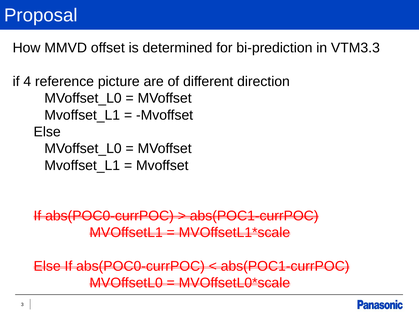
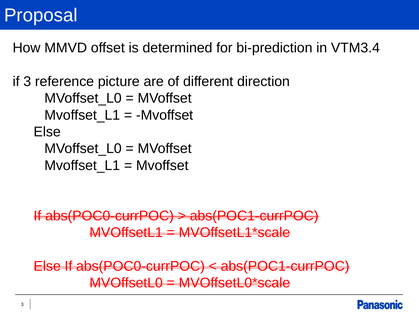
VTM3.3: VTM3.3 -> VTM3.4 (355, 48)
if 4: 4 -> 3 (27, 81)
